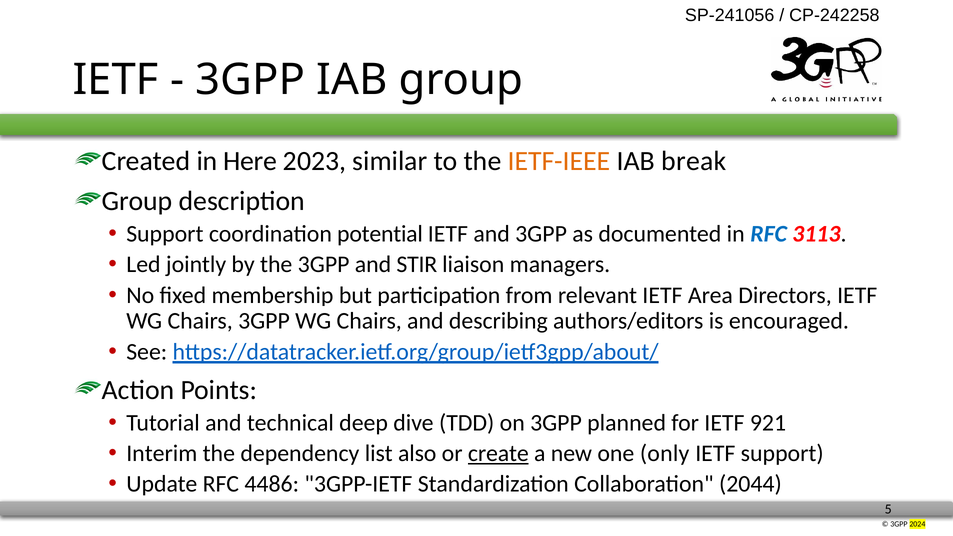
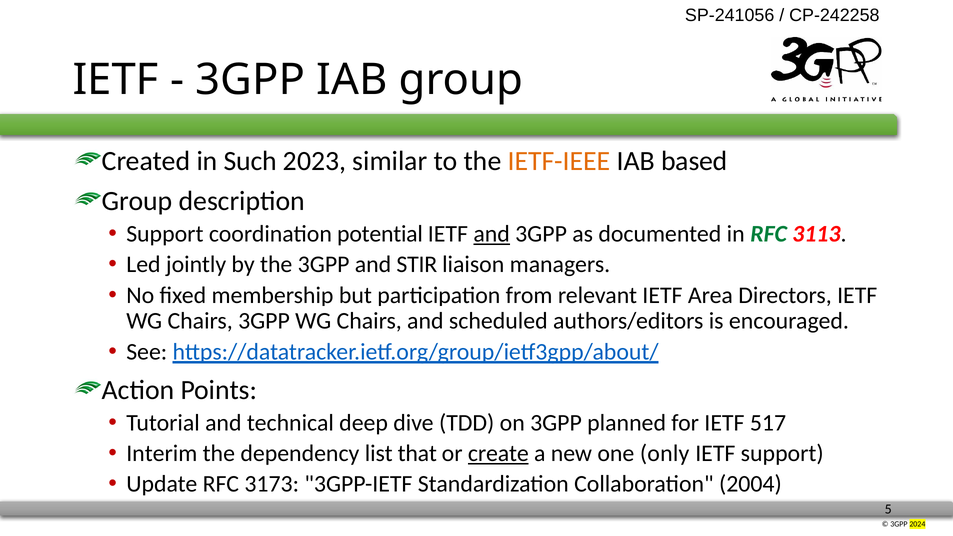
Here: Here -> Such (250, 161)
break: break -> based (694, 161)
and underline: none -> present (492, 234)
RFC colour: blue -> green (769, 234)
describing: describing -> scheduled (498, 321)
921: 921 -> 517 (768, 423)
also: also -> that (417, 453)
4486: 4486 -> 3173 (272, 484)
2044: 2044 -> 2004 (750, 484)
